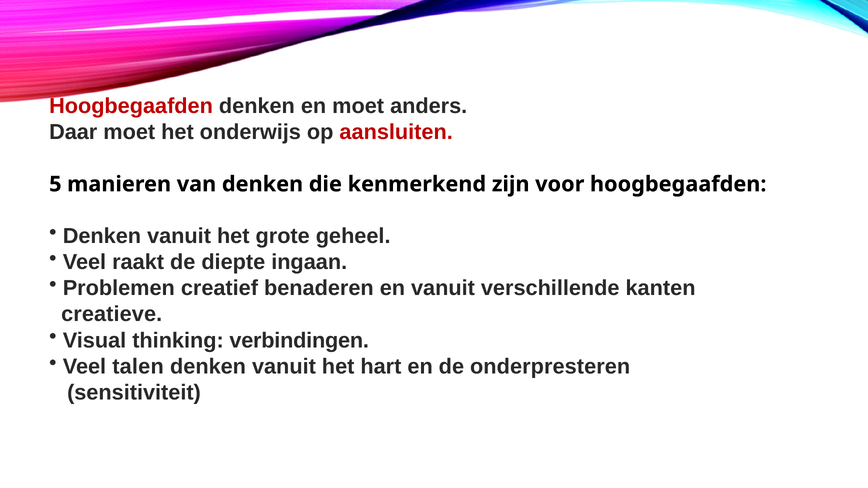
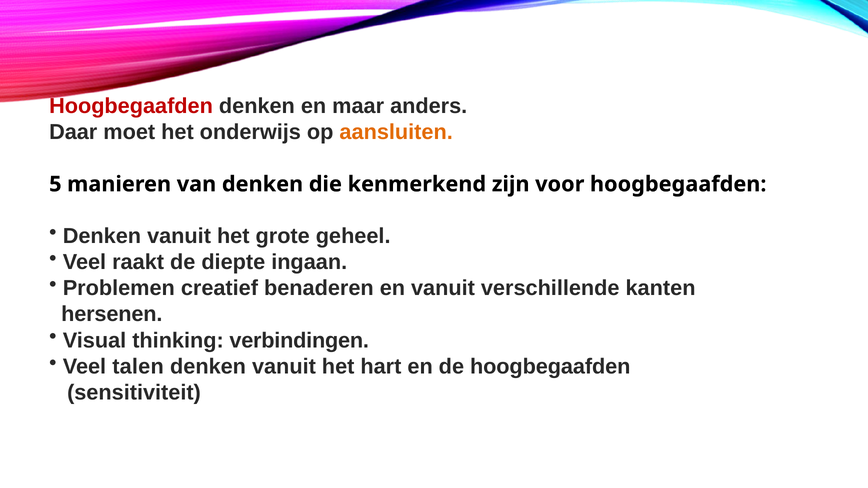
en moet: moet -> maar (358, 106)
aansluiten colour: red -> orange (396, 132)
creatieve: creatieve -> hersenen (112, 314)
de onderpresteren: onderpresteren -> hoogbegaafden (550, 367)
